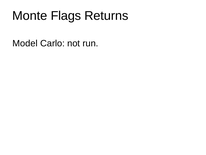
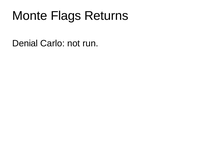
Model: Model -> Denial (25, 43)
